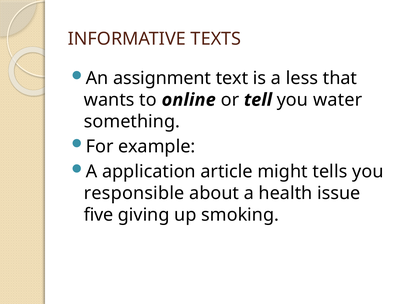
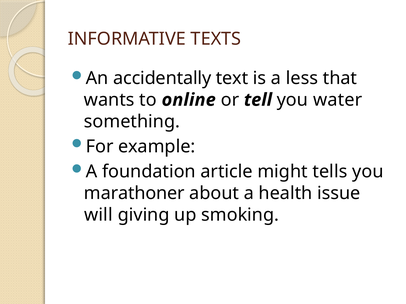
assignment: assignment -> accidentally (162, 78)
application: application -> foundation (149, 172)
responsible: responsible -> marathoner (134, 193)
five: five -> will (98, 215)
